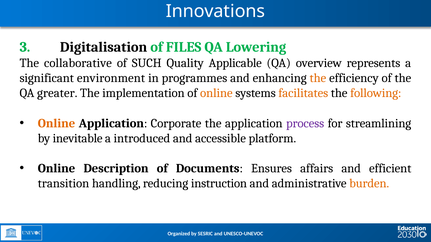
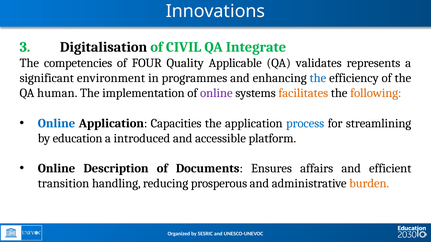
FILES: FILES -> CIVIL (184, 47)
Lowering: Lowering -> Integrate (256, 47)
collaborative: collaborative -> competencies (78, 63)
SUCH: SUCH -> FOUR (147, 63)
overview: overview -> validates (319, 63)
the colour: orange -> blue (318, 78)
greater: greater -> human (57, 93)
online colour: orange -> purple (216, 93)
Online colour: orange -> blue (57, 123)
Corporate: Corporate -> Capacities (176, 123)
process colour: purple -> blue (305, 123)
inevitable: inevitable -> education (78, 139)
instruction: instruction -> prosperous (219, 184)
